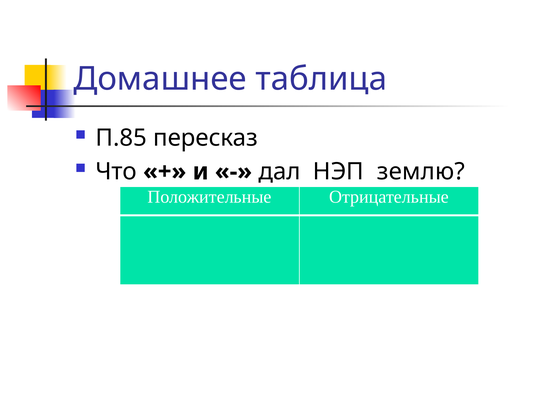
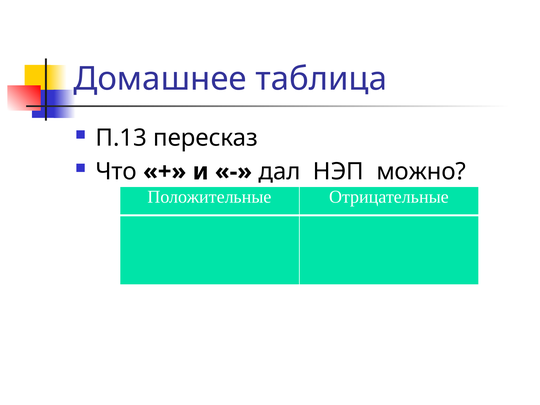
П.85: П.85 -> П.13 (121, 138)
землю: землю -> можно (421, 172)
